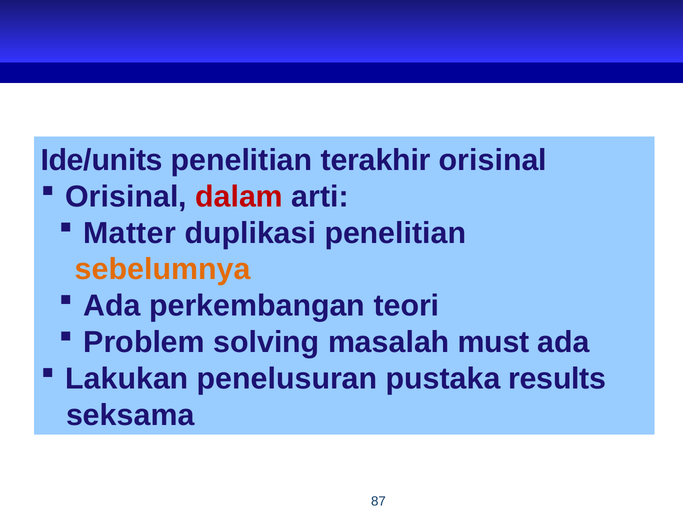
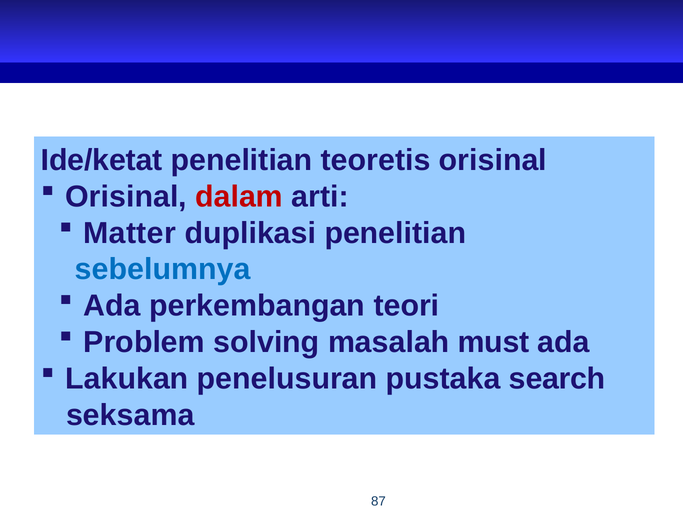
Ide/units: Ide/units -> Ide/ketat (102, 160)
terakhir: terakhir -> teoretis (376, 160)
sebelumnya colour: orange -> blue (163, 270)
results: results -> search (557, 379)
